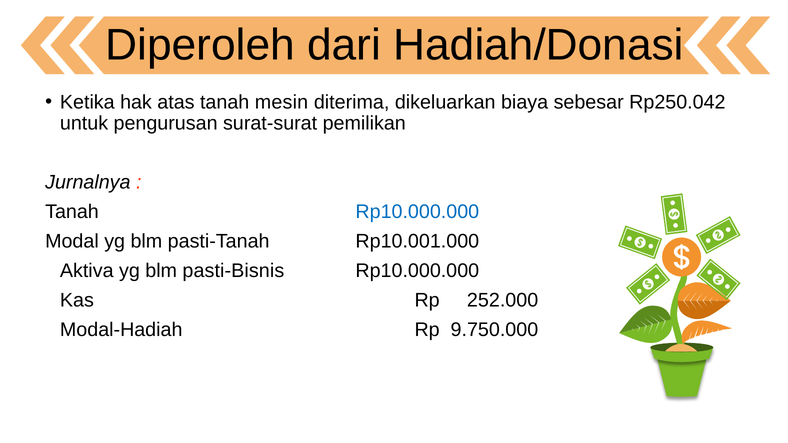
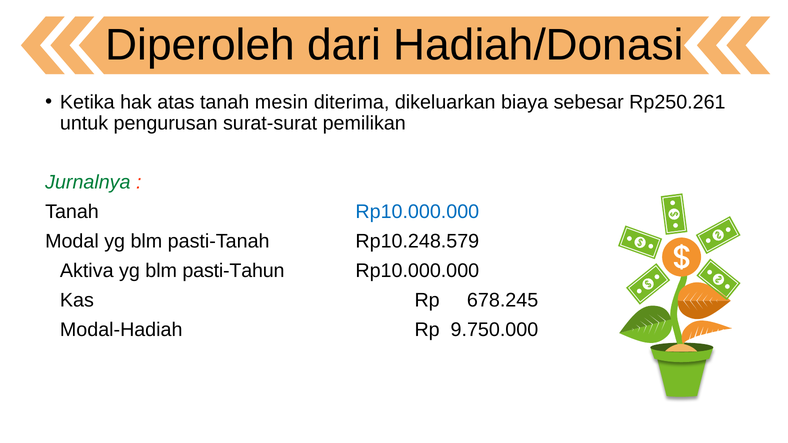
Rp250.042: Rp250.042 -> Rp250.261 (677, 102)
Jurnalnya colour: black -> green (88, 182)
Rp10.001.000: Rp10.001.000 -> Rp10.248.579 (417, 241)
pasti-Bisnis: pasti-Bisnis -> pasti-Tahun (234, 271)
252.000: 252.000 -> 678.245 (503, 300)
